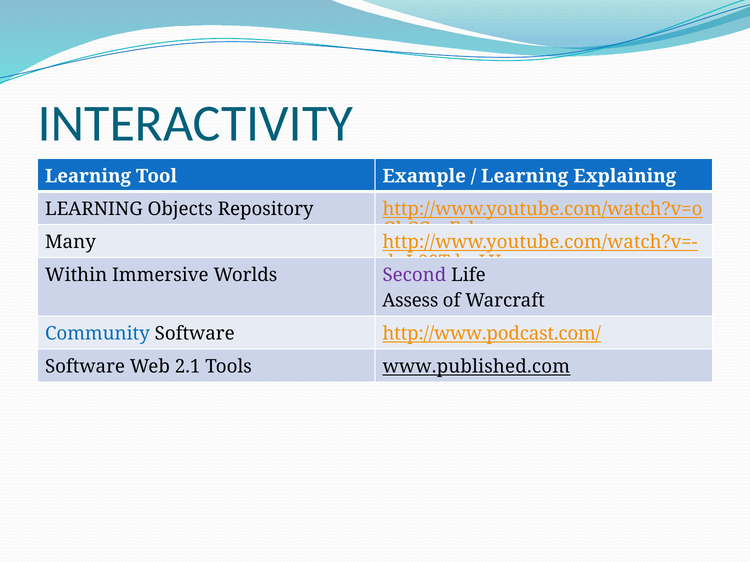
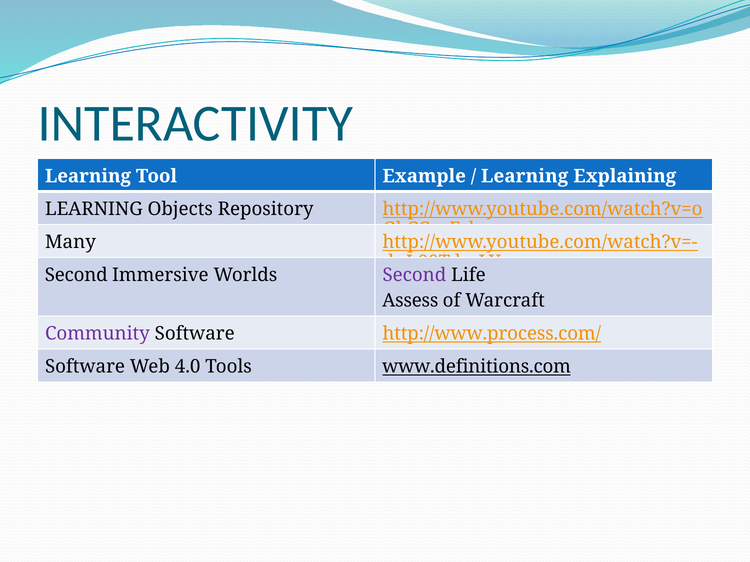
Within: Within -> Second (76, 275)
Community colour: blue -> purple (97, 334)
http://www.podcast.com/: http://www.podcast.com/ -> http://www.process.com/ (492, 334)
2.1: 2.1 -> 4.0 (188, 367)
www.published.com: www.published.com -> www.definitions.com (477, 367)
